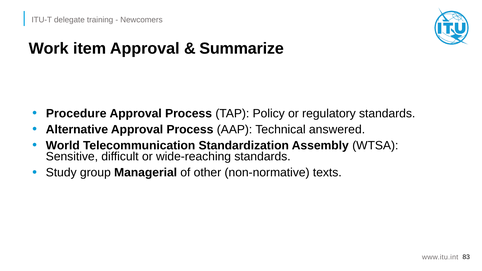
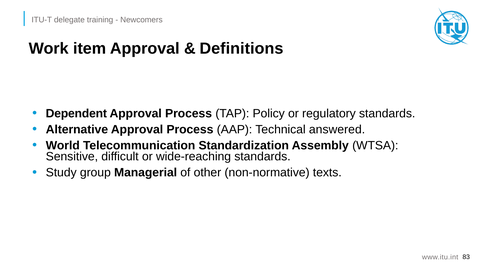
Summarize: Summarize -> Definitions (241, 49)
Procedure: Procedure -> Dependent (76, 113)
